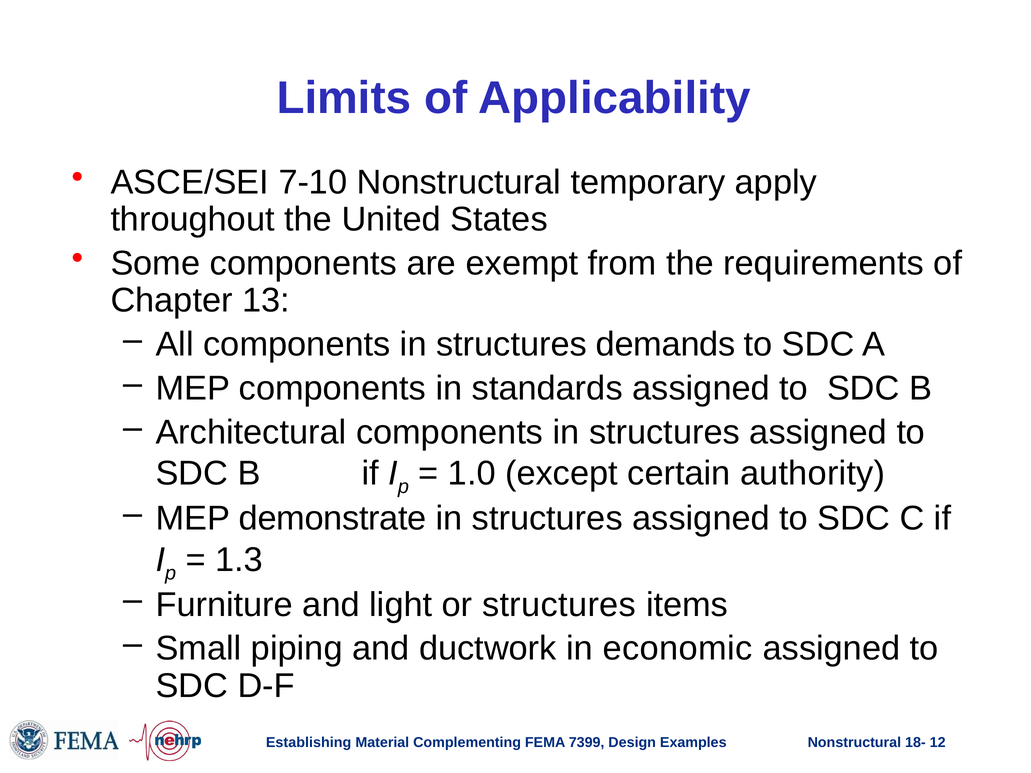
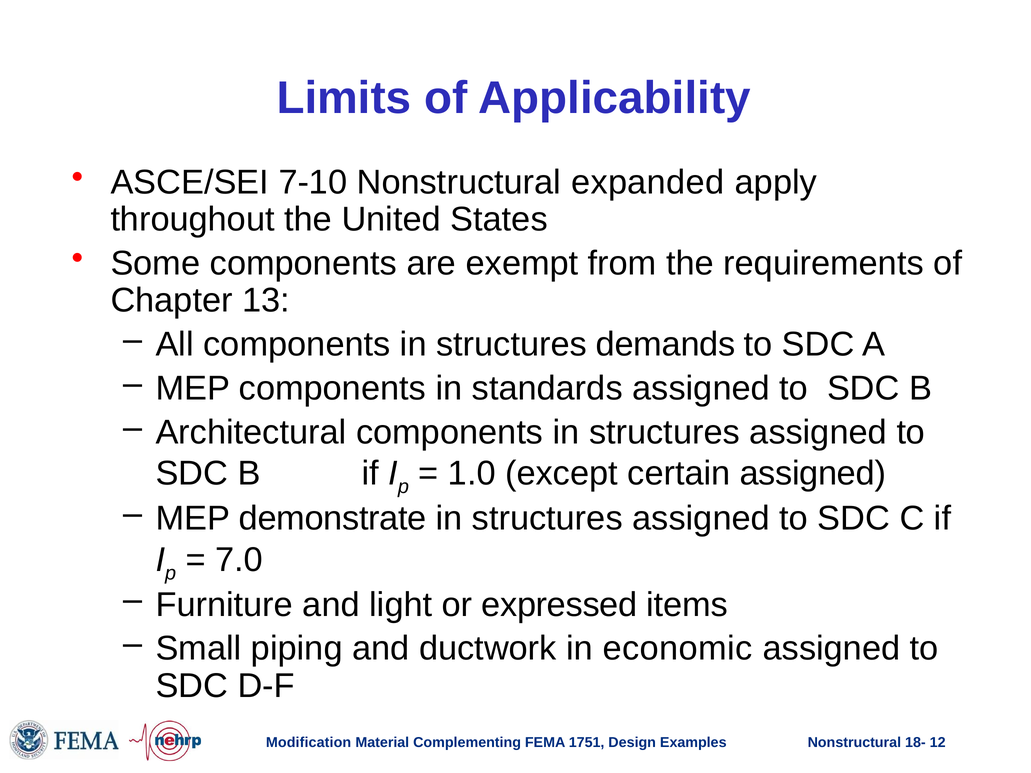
temporary: temporary -> expanded (648, 183)
certain authority: authority -> assigned (813, 474)
1.3: 1.3 -> 7.0 (239, 560)
or structures: structures -> expressed (559, 605)
Establishing: Establishing -> Modification (309, 743)
7399: 7399 -> 1751 (587, 743)
